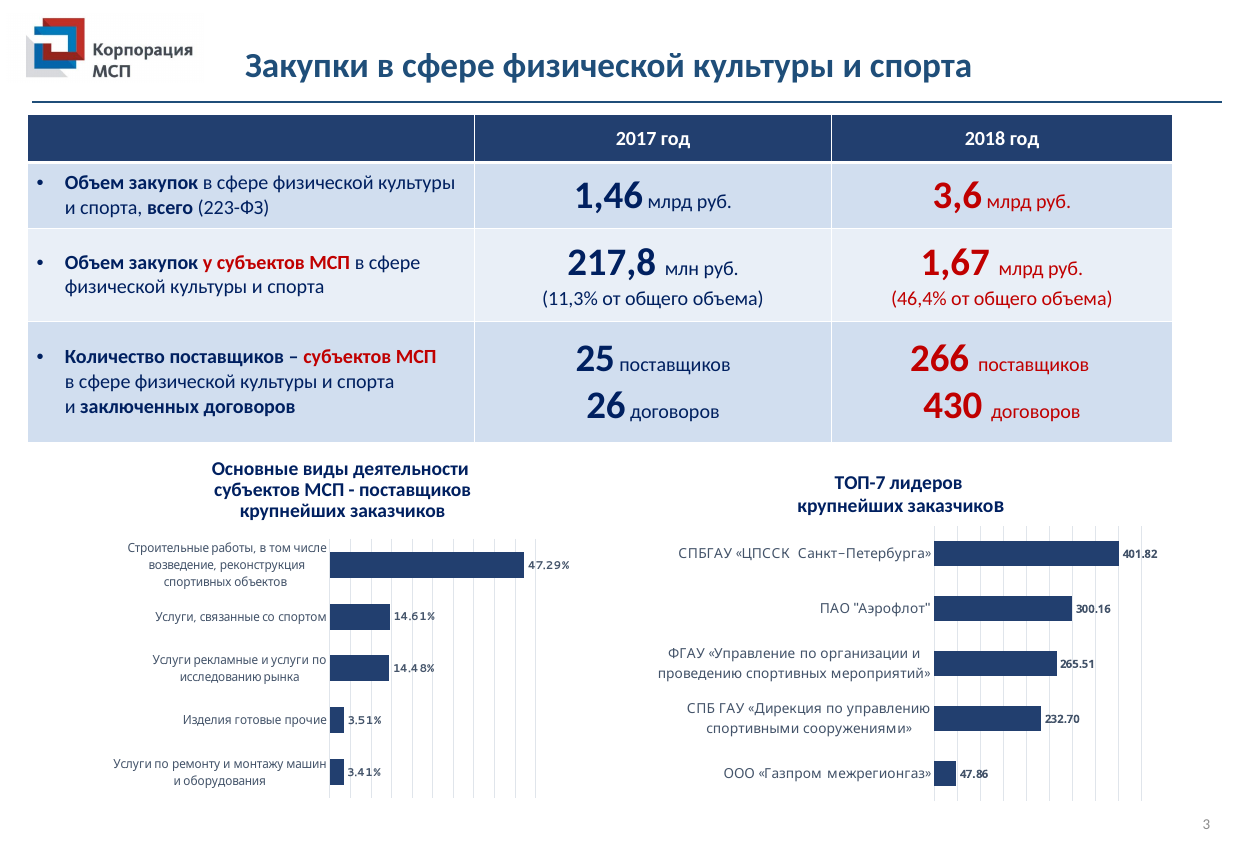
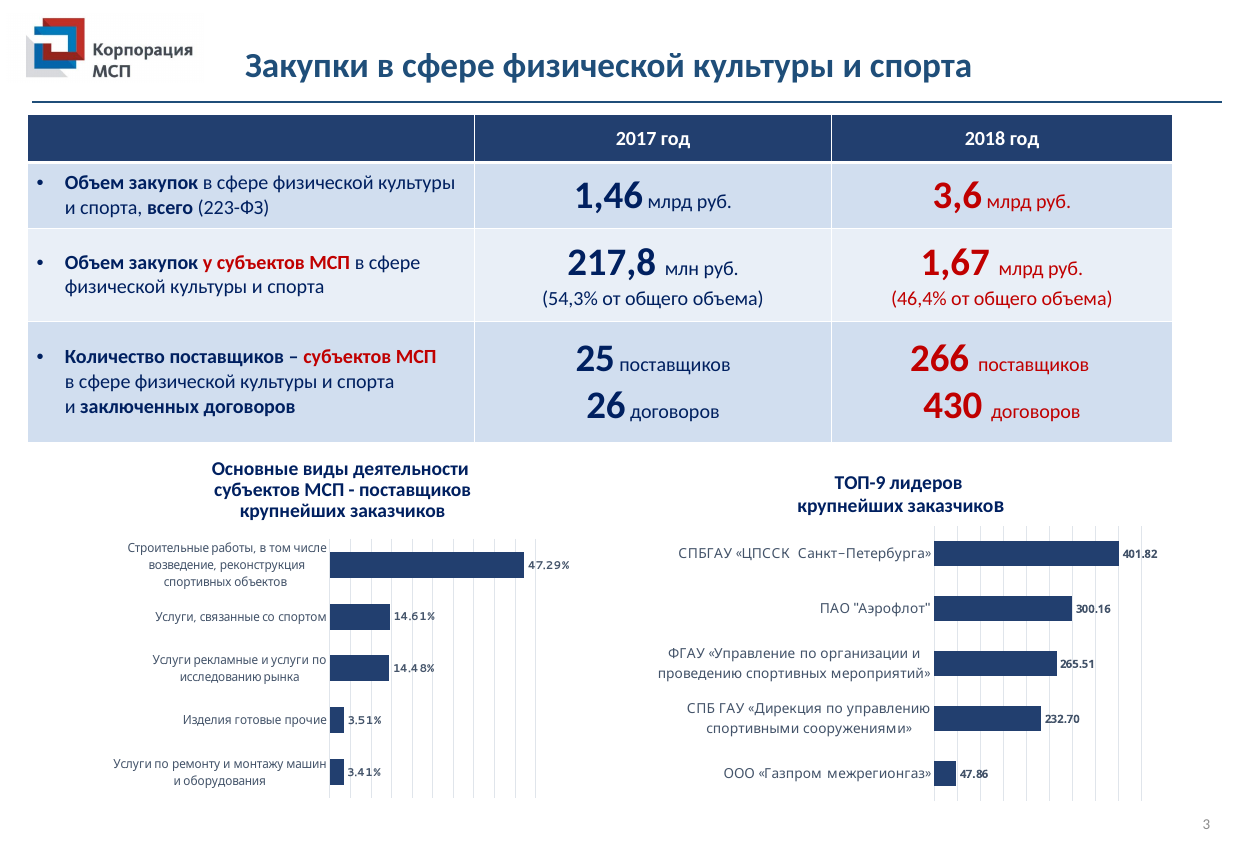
11,3%: 11,3% -> 54,3% (570, 299)
ТОП-7: ТОП-7 -> ТОП-9 (860, 483)
